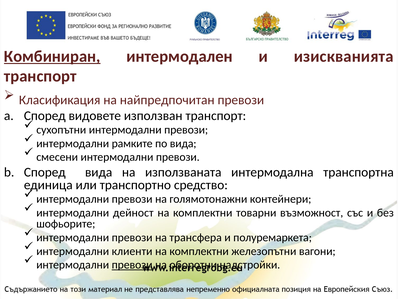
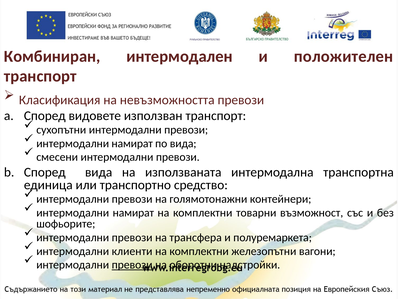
Комбиниран underline: present -> none (52, 56)
изискванията: изискванията -> положителен (344, 56)
найпредпочитан: найпредпочитан -> невъзможността (167, 100)
рамките: рамките -> намират (132, 143)
дейност: дейност -> намират (133, 212)
